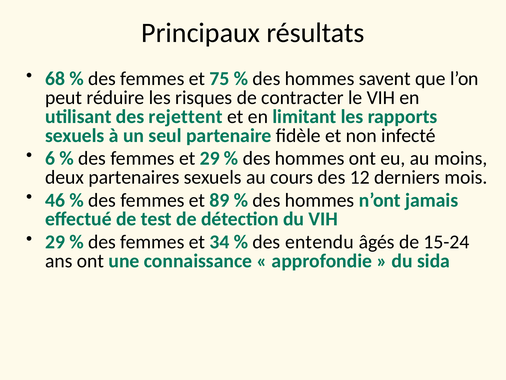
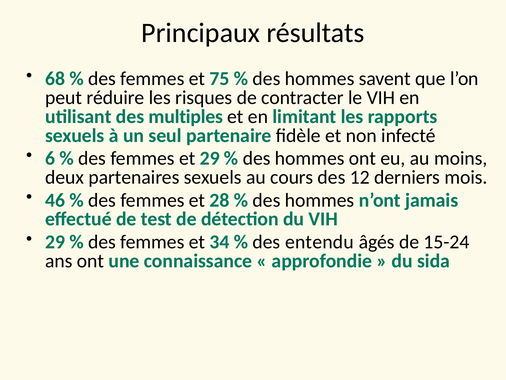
rejettent: rejettent -> multiples (186, 116)
89: 89 -> 28 (220, 200)
